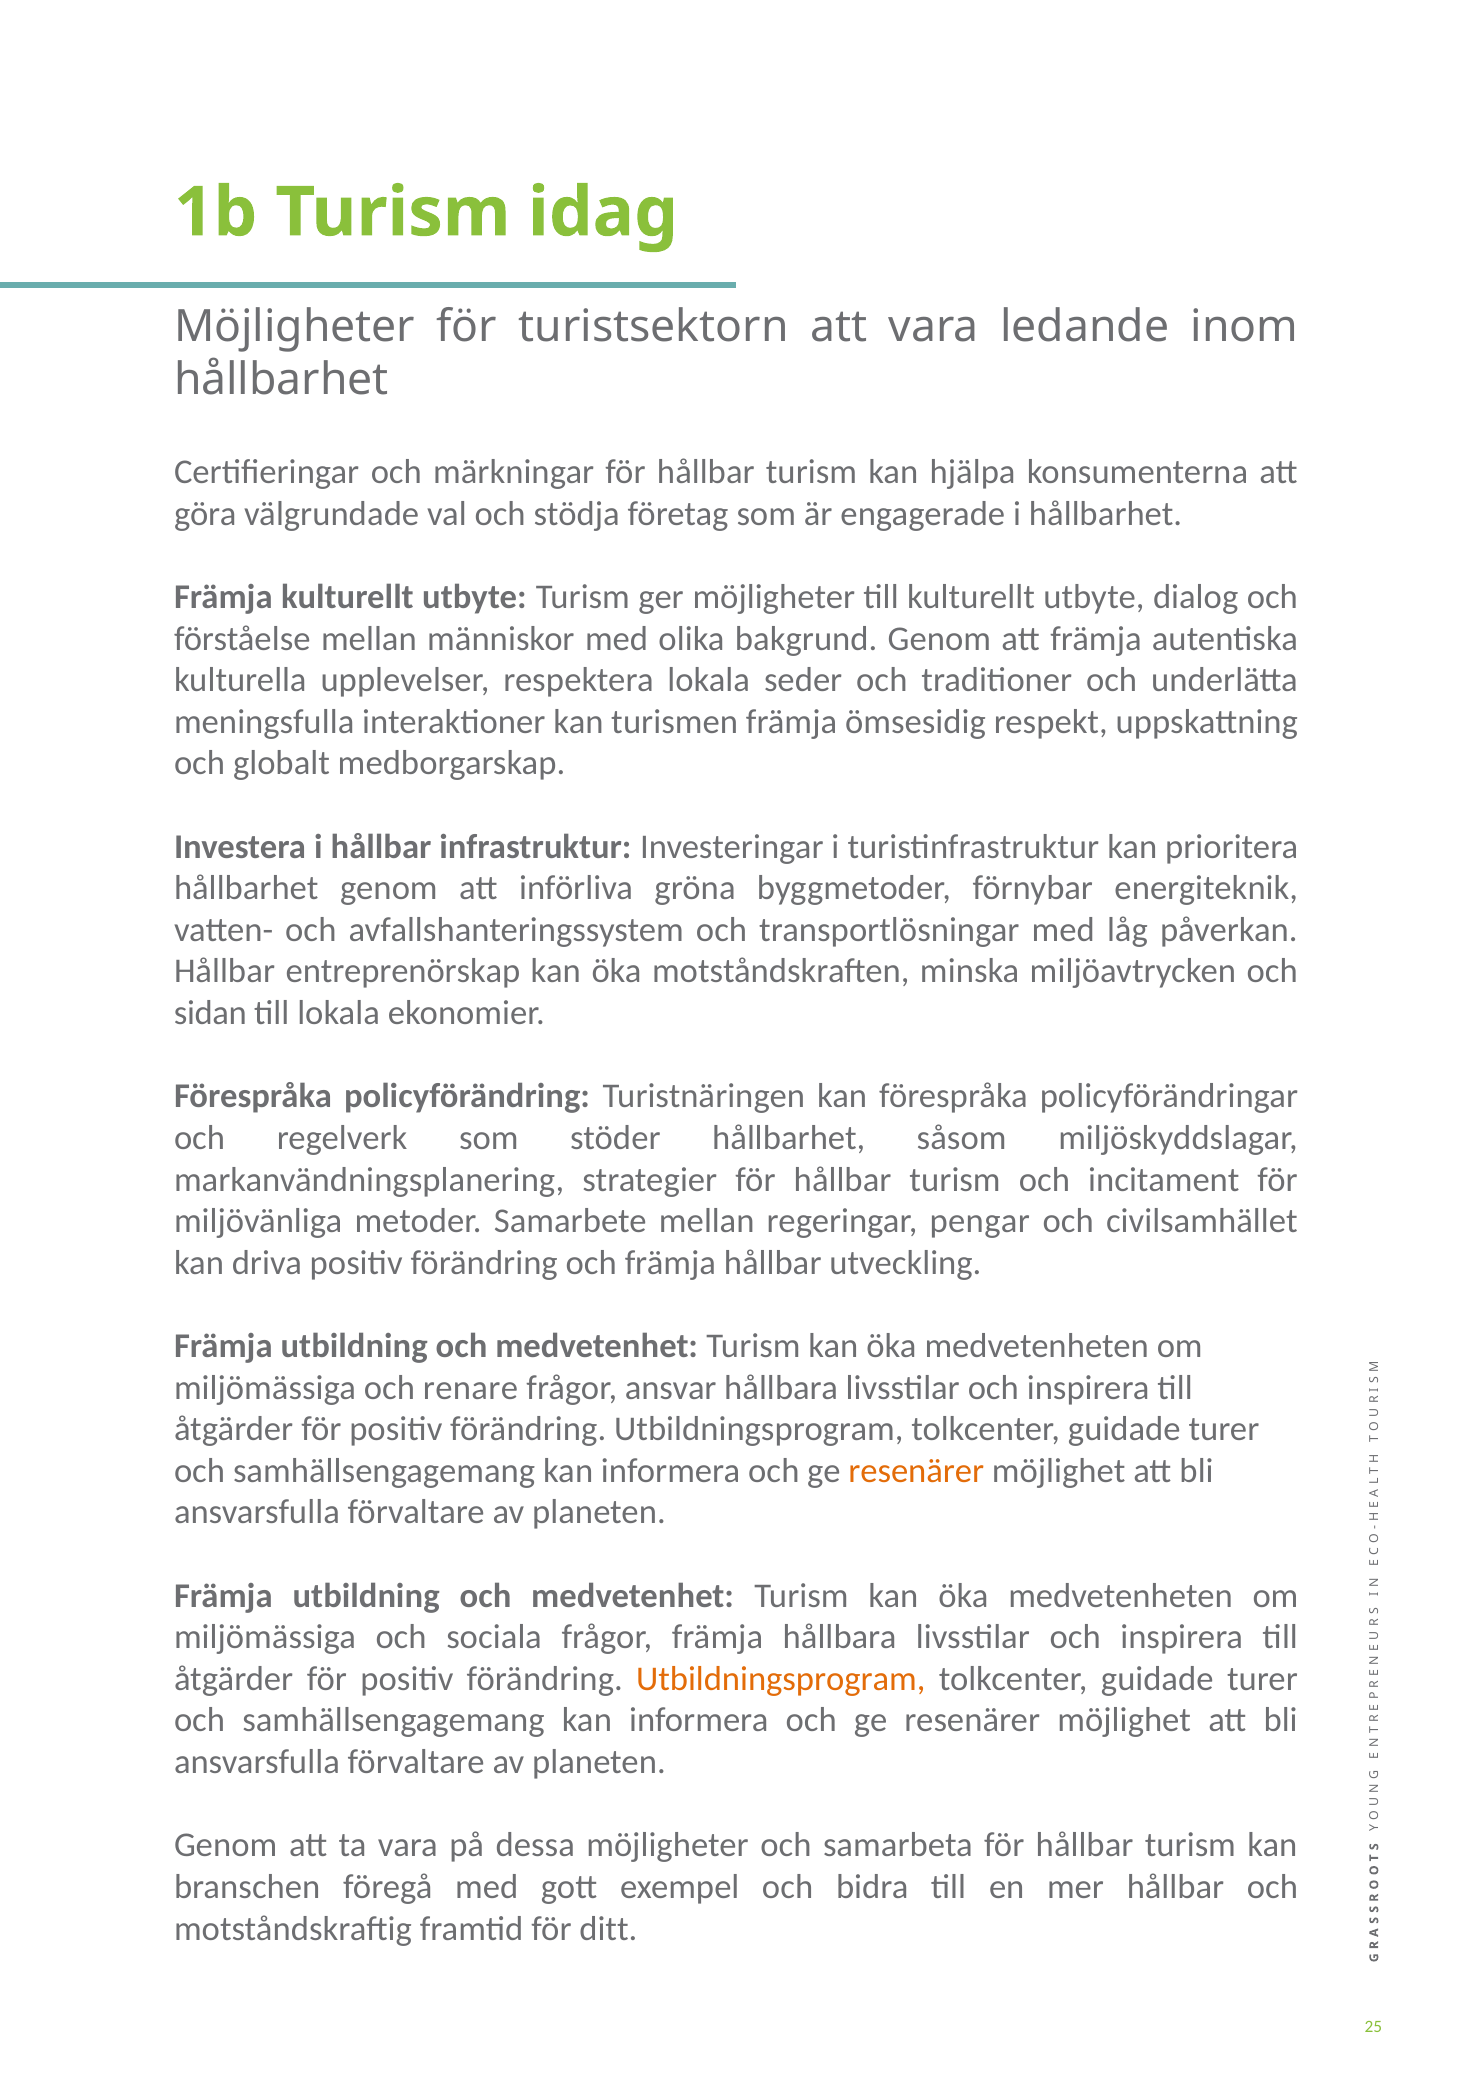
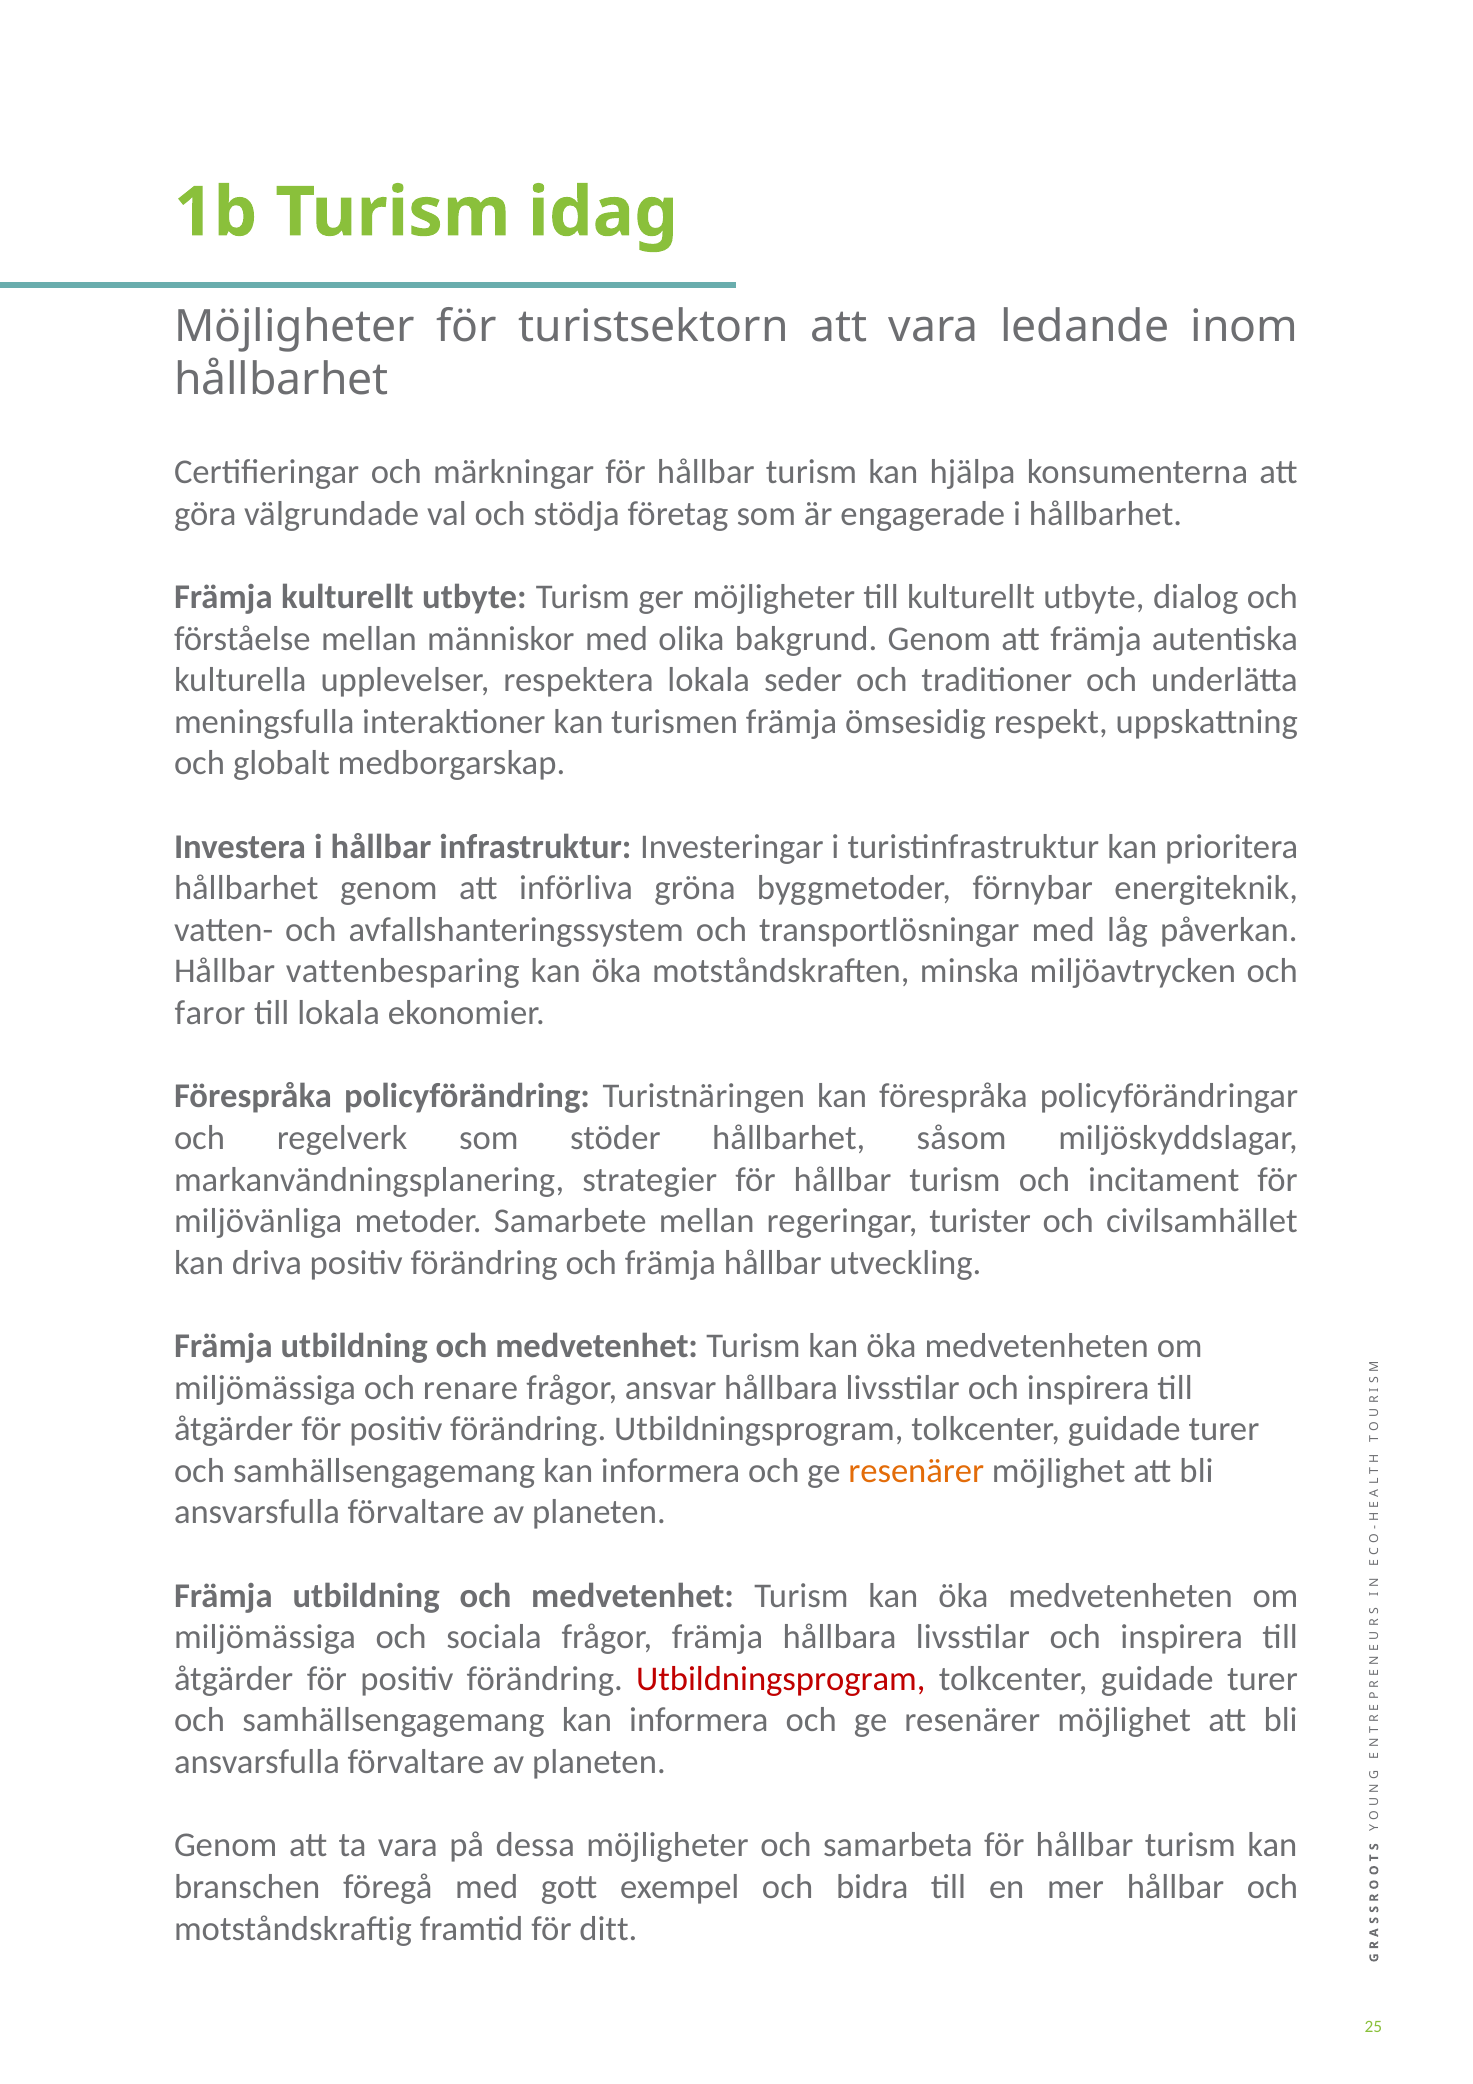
entreprenörskap: entreprenörskap -> vattenbesparing (403, 971)
sidan: sidan -> faror (210, 1013)
pengar: pengar -> turister (980, 1221)
Utbildningsprogram colour: orange -> red (781, 1678)
